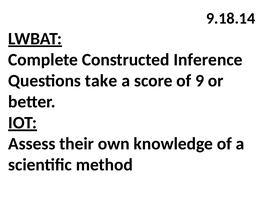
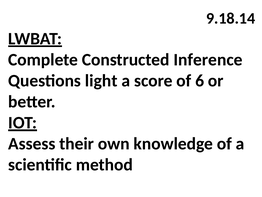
take: take -> light (101, 81)
9: 9 -> 6 (200, 81)
